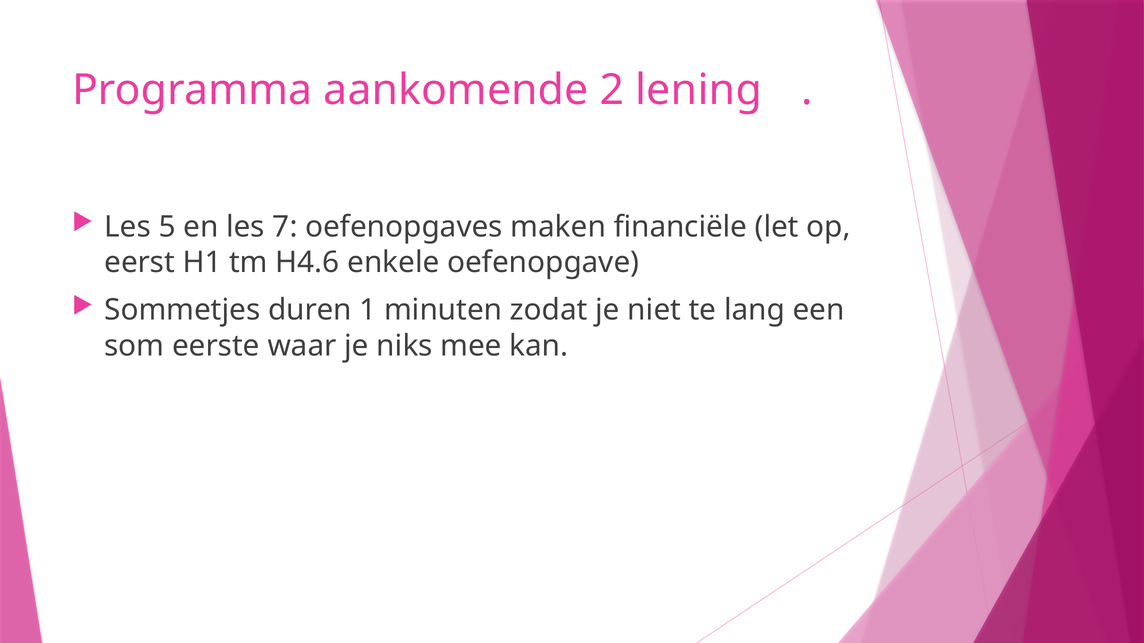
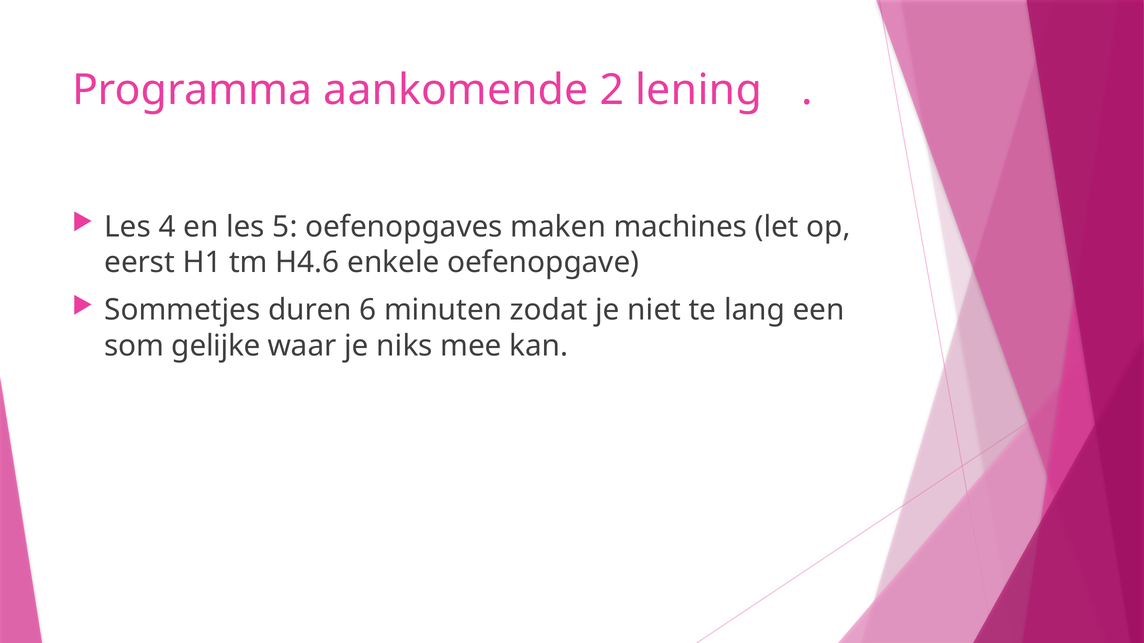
5: 5 -> 4 (167, 227)
7: 7 -> 5 (285, 227)
financiële: financiële -> machines (680, 227)
1: 1 -> 6 (368, 310)
eerste: eerste -> gelijke (216, 346)
